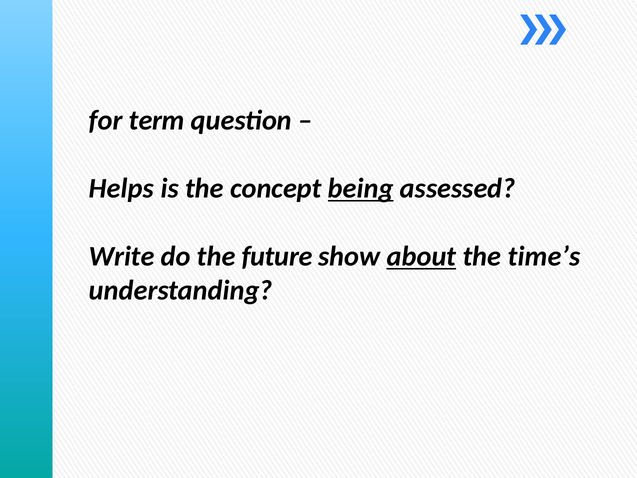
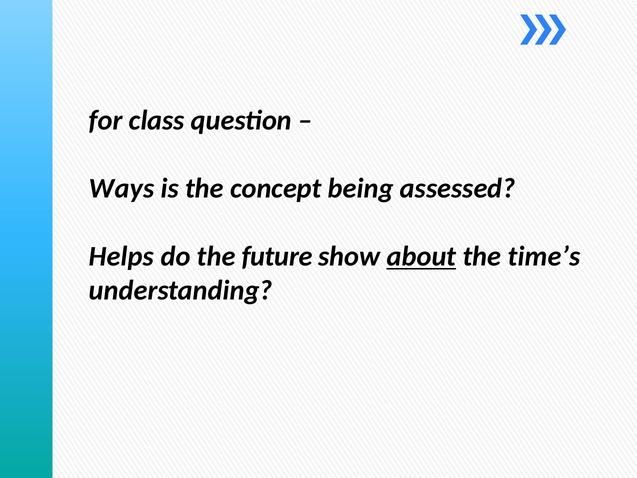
term: term -> class (157, 120)
Helps: Helps -> Ways (122, 188)
being underline: present -> none (361, 188)
Write: Write -> Helps (122, 256)
